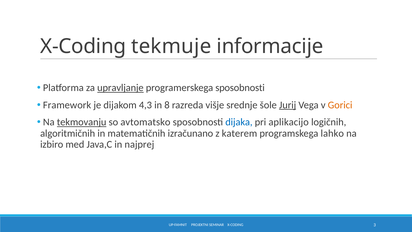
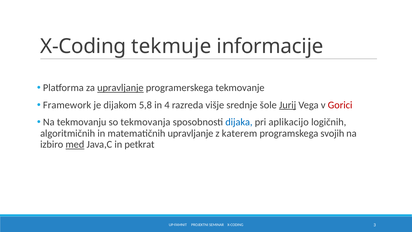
programerskega sposobnosti: sposobnosti -> tekmovanje (240, 88)
4,3: 4,3 -> 5,8 (145, 105)
8: 8 -> 4 (167, 105)
Gorici colour: orange -> red (340, 105)
tekmovanju underline: present -> none (82, 122)
avtomatsko: avtomatsko -> tekmovanja (145, 122)
matematičnih izračunano: izračunano -> upravljanje (190, 133)
lahko: lahko -> svojih (332, 133)
med underline: none -> present (75, 144)
najprej: najprej -> petkrat (139, 144)
